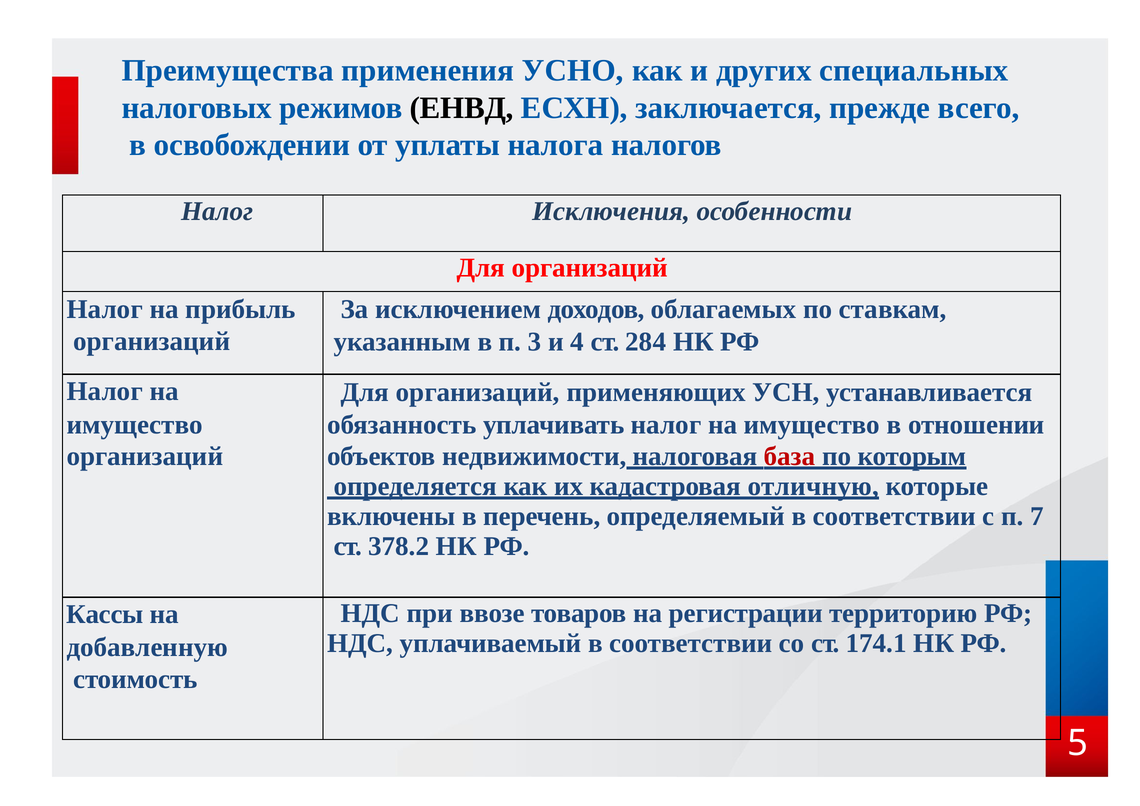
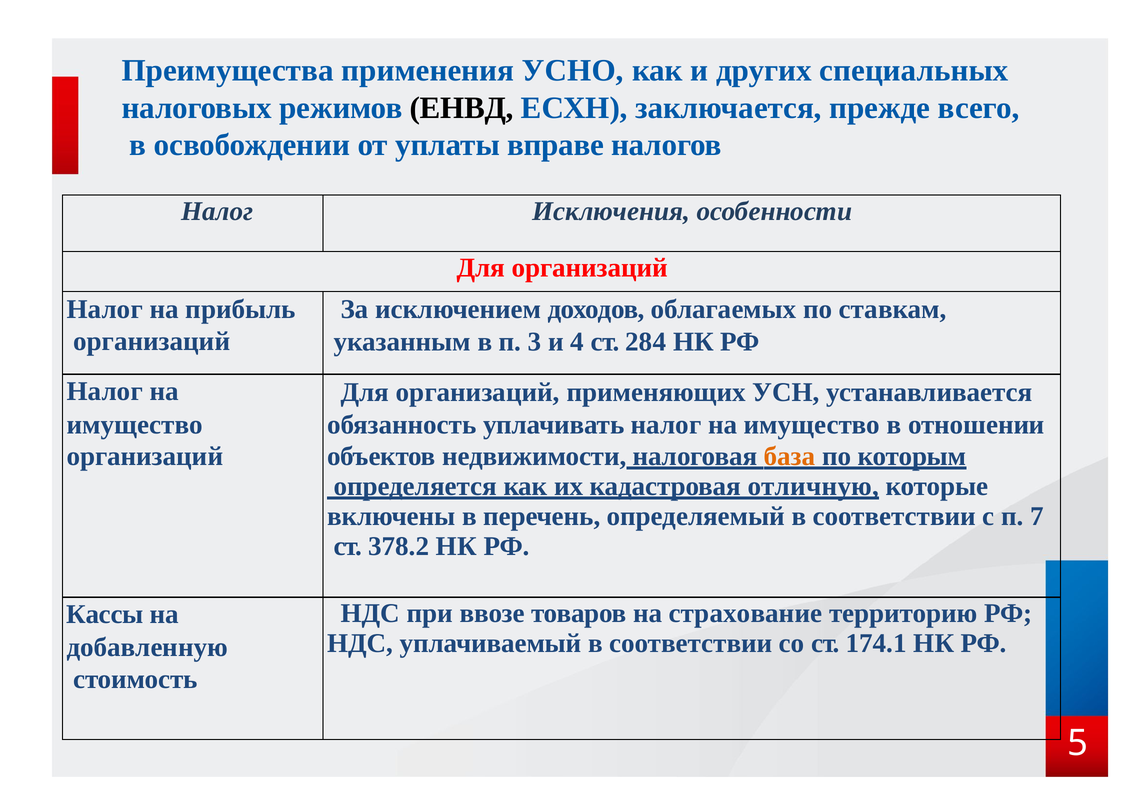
налога: налога -> вправе (556, 145)
база colour: red -> orange (790, 456)
регистрации: регистрации -> страхование (746, 614)
